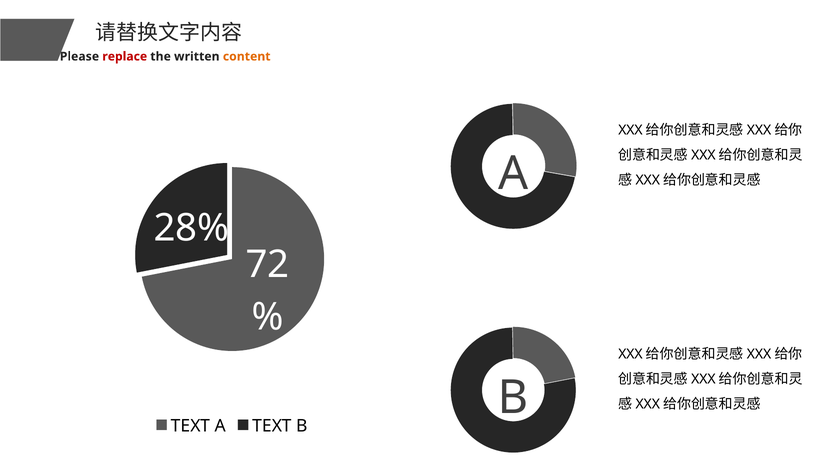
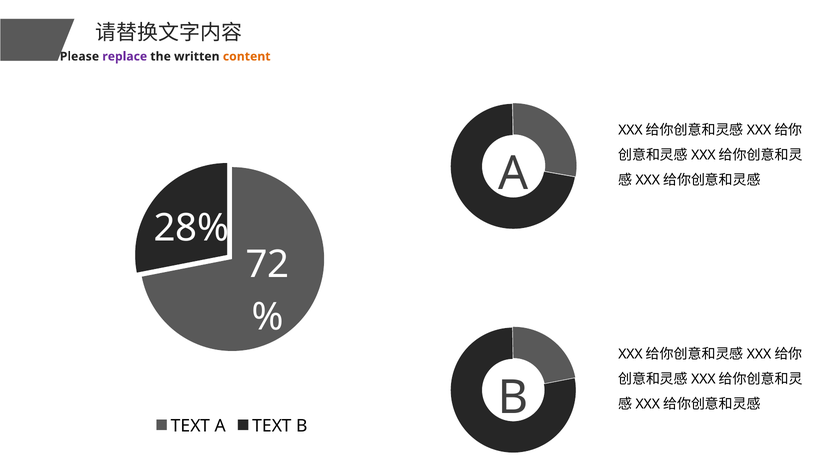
replace colour: red -> purple (125, 57)
